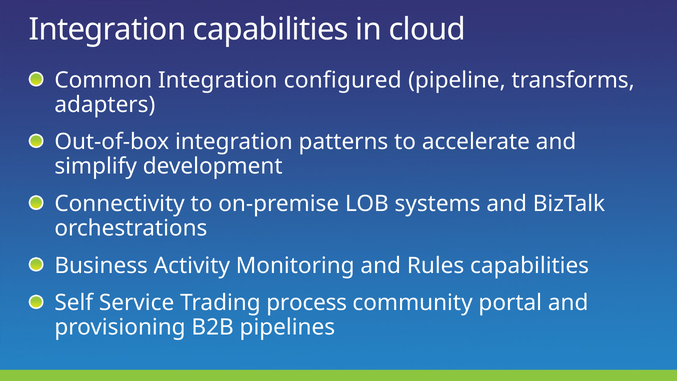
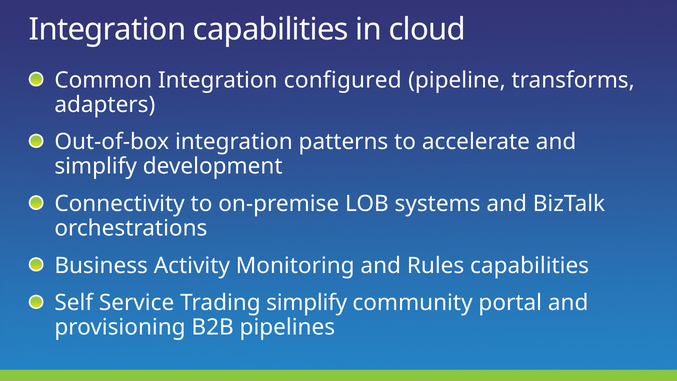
Trading process: process -> simplify (307, 303)
